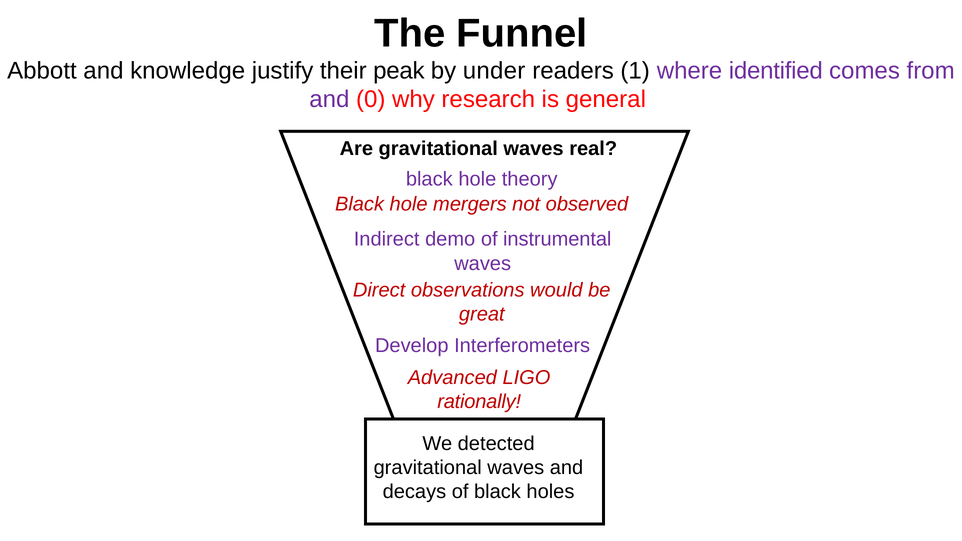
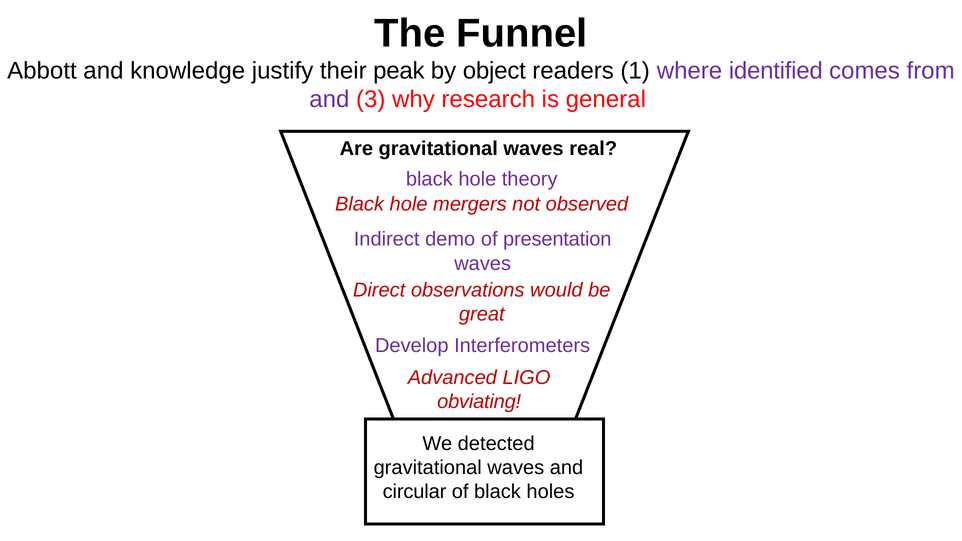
under: under -> object (494, 71)
0: 0 -> 3 (371, 100)
instrumental: instrumental -> presentation (557, 239)
rationally: rationally -> obviating (479, 402)
decays: decays -> circular (415, 492)
